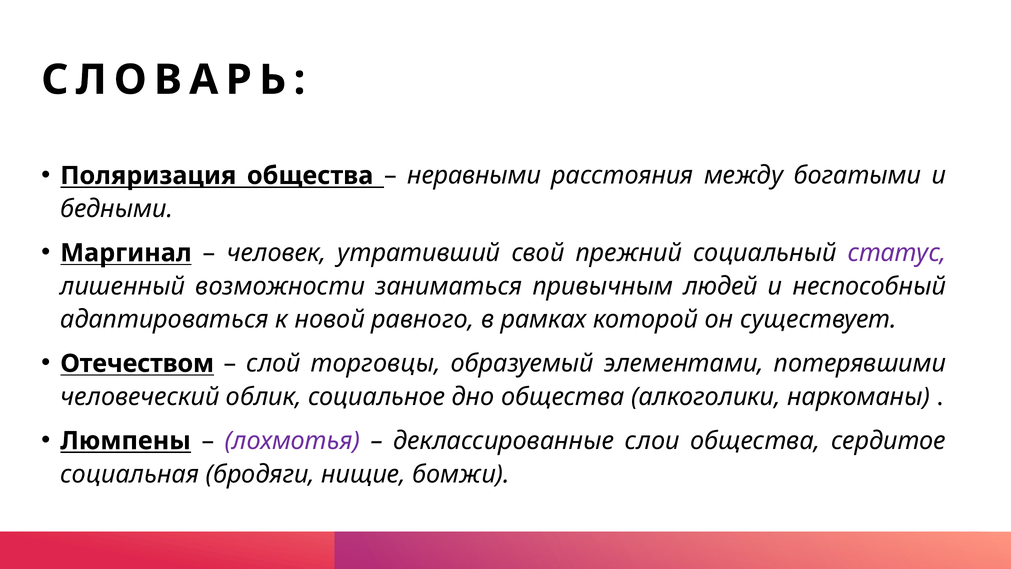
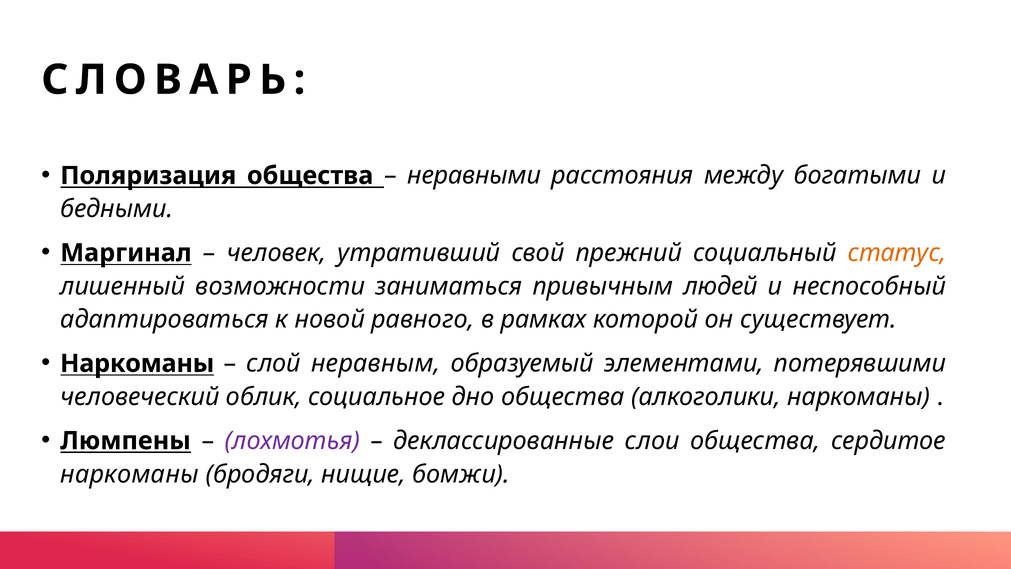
статус colour: purple -> orange (897, 253)
Отечеством: Отечеством -> Наркоманы (137, 363)
торговцы: торговцы -> неравным (376, 363)
социальная: социальная -> наркоманы (130, 474)
